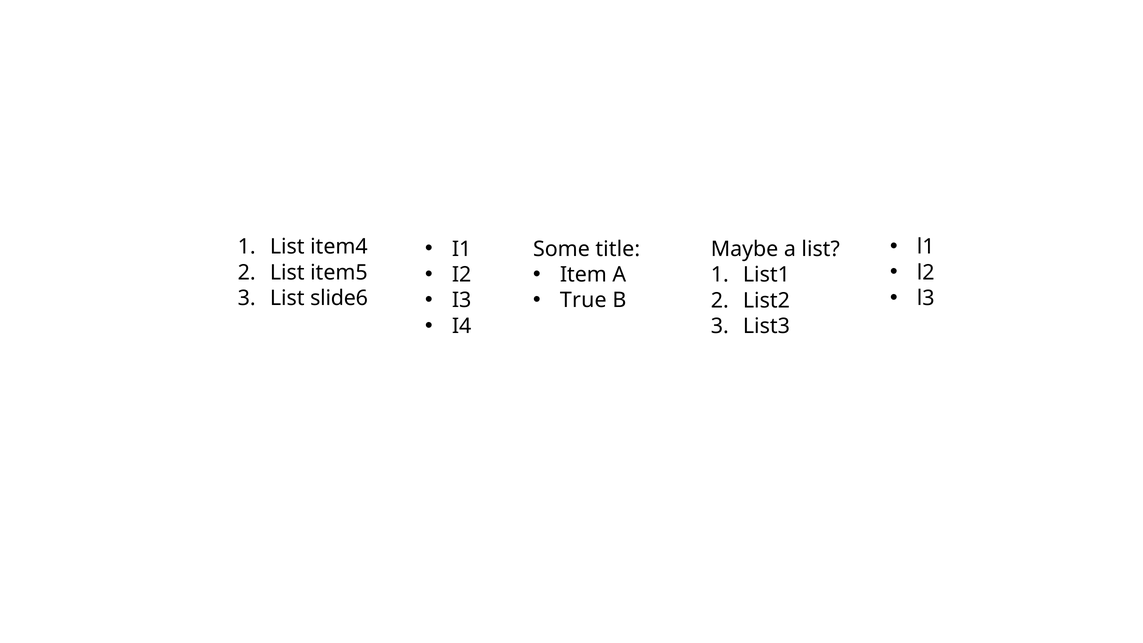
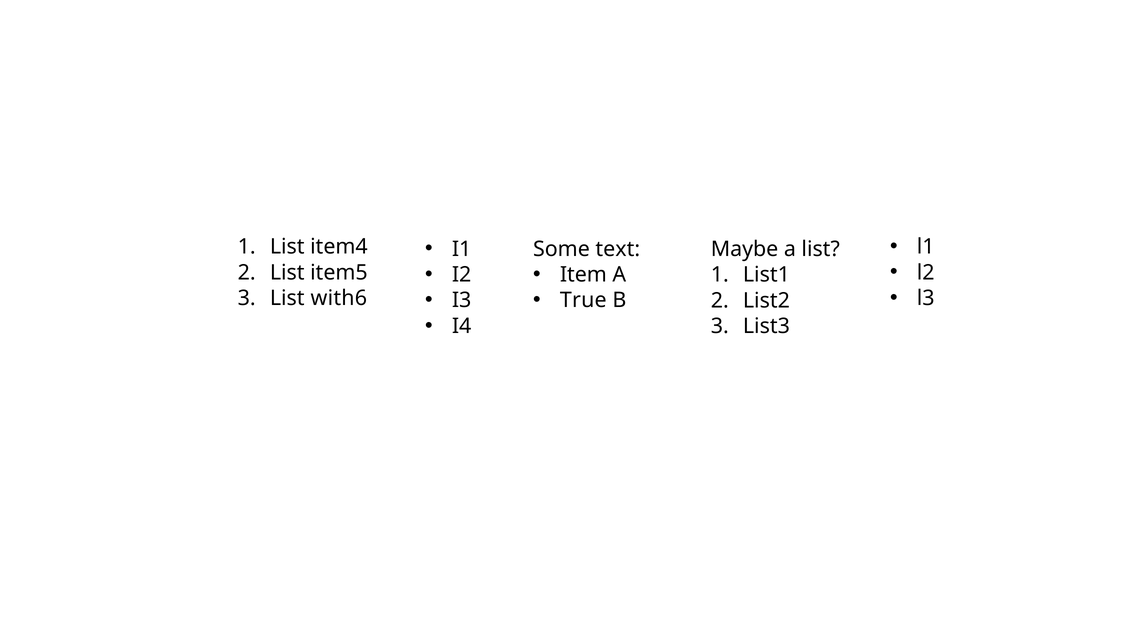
title: title -> text (618, 249)
slide6: slide6 -> with6 (339, 298)
